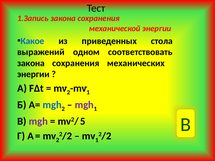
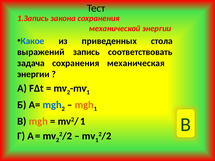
одном: одном -> запись (86, 52)
закона: закона -> задача (31, 63)
механических: механических -> механическая (136, 63)
mgh colour: purple -> orange (84, 105)
mgh colour: purple -> orange (38, 122)
mv2/ 5: 5 -> 1 (83, 122)
